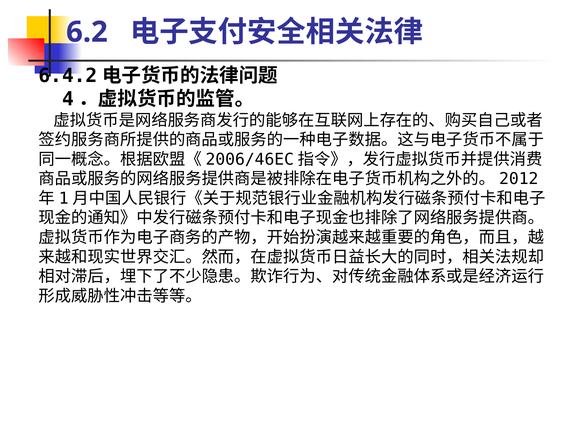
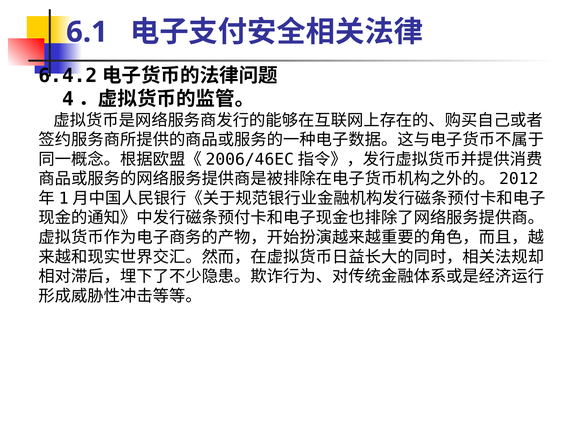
6.2: 6.2 -> 6.1 (87, 32)
